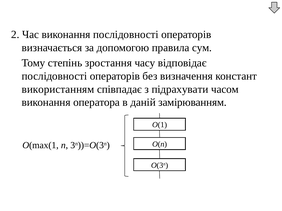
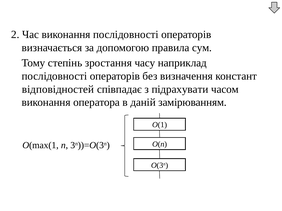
відповідає: відповідає -> наприклад (182, 63)
використанням: використанням -> відповідностей (58, 89)
